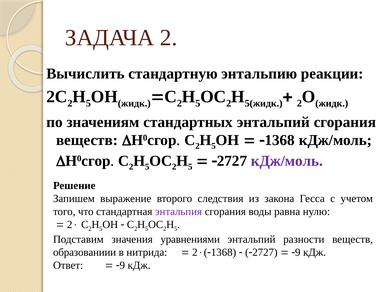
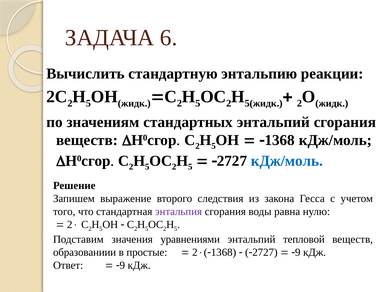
ЗАДАЧА 2: 2 -> 6 (169, 38)
кДж/моль colour: purple -> blue (287, 161)
разности: разности -> тепловой (304, 239)
нитрида: нитрида -> простые (147, 252)
